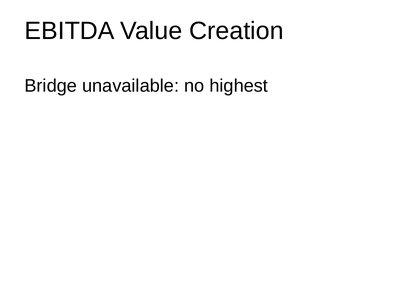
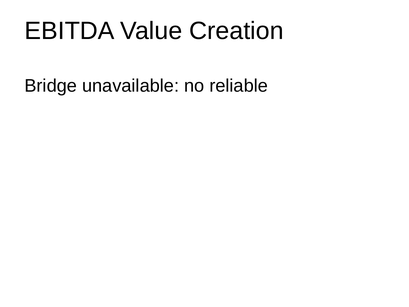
highest: highest -> reliable (239, 86)
